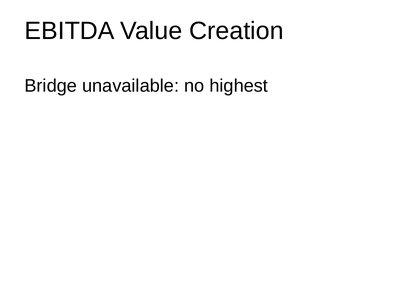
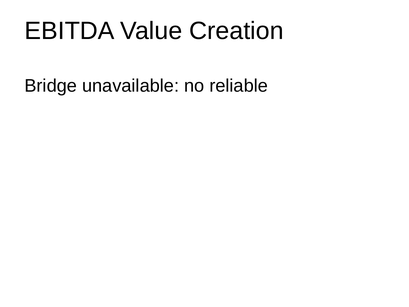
highest: highest -> reliable (239, 86)
